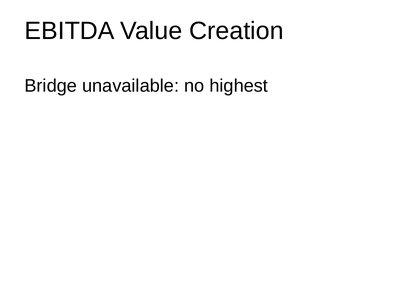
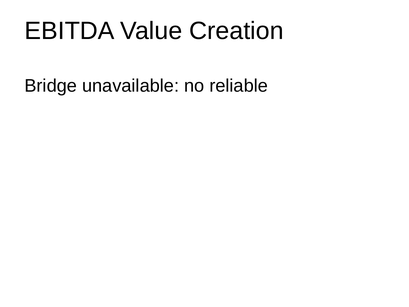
highest: highest -> reliable (239, 86)
